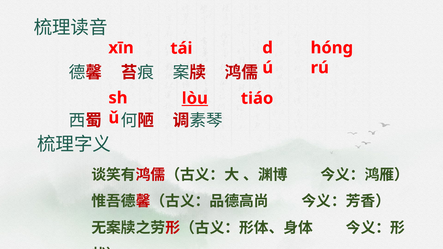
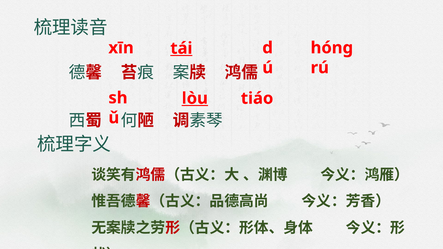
tái underline: none -> present (181, 48)
